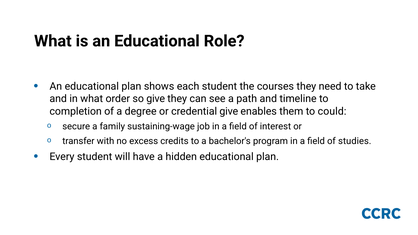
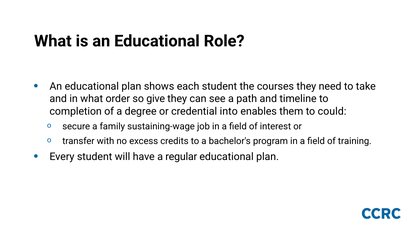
credential give: give -> into (229, 111)
studies: studies -> training (355, 141)
hidden: hidden -> regular (181, 157)
